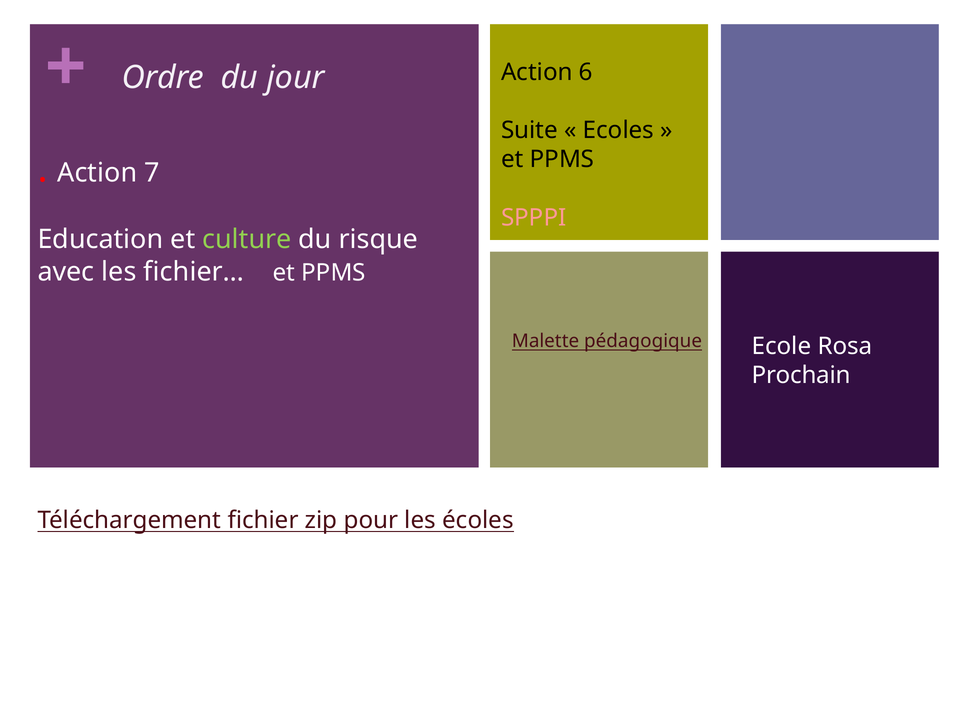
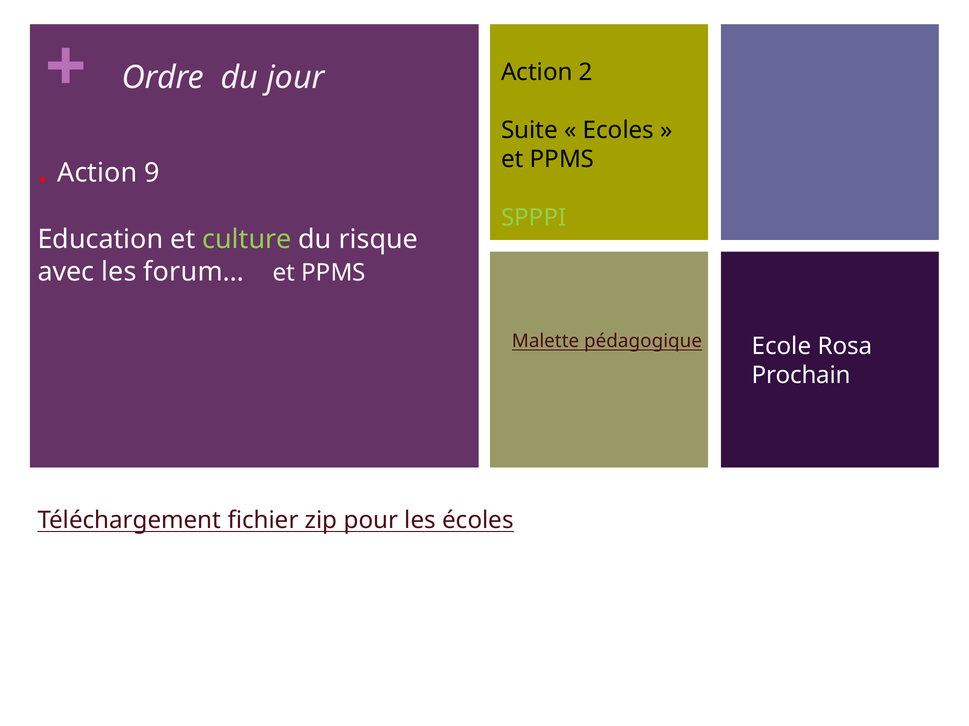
6: 6 -> 2 (586, 72)
7: 7 -> 9 (152, 173)
SPPPI colour: pink -> light green (534, 218)
fichier…: fichier… -> forum… (194, 272)
